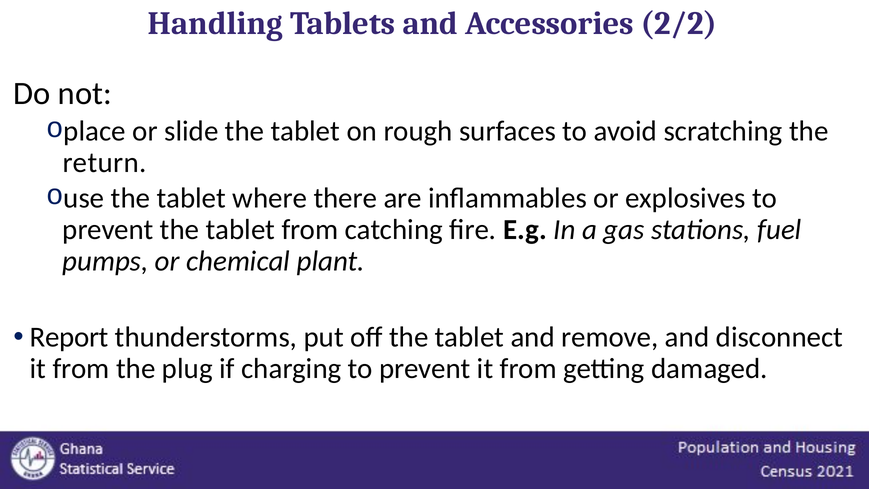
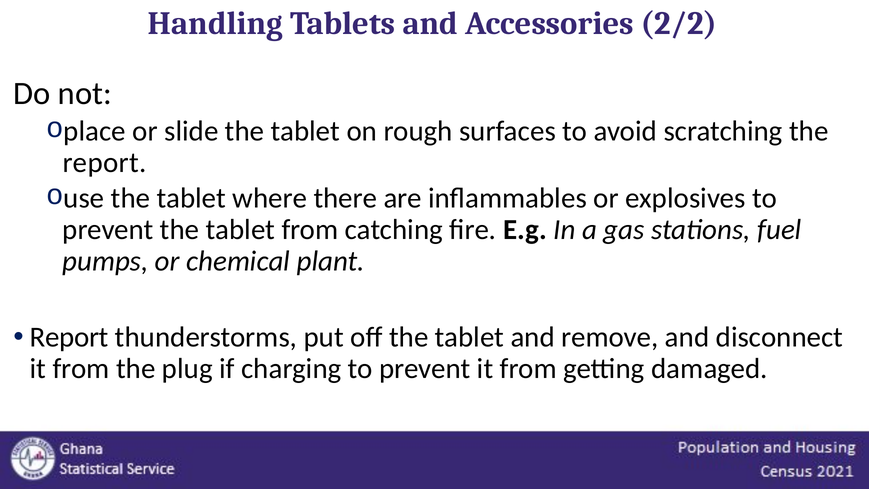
return: return -> report (104, 162)
